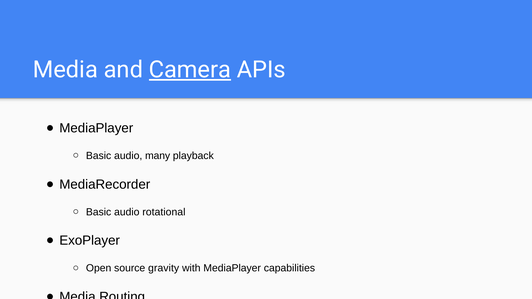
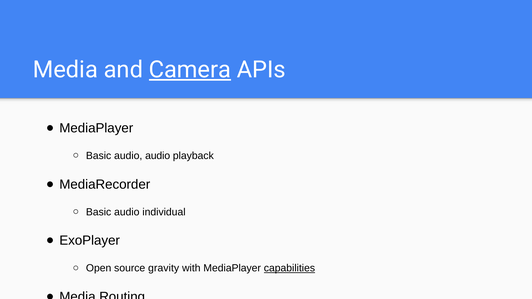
audio many: many -> audio (158, 156)
rotational: rotational -> individual (164, 212)
capabilities underline: none -> present (289, 268)
